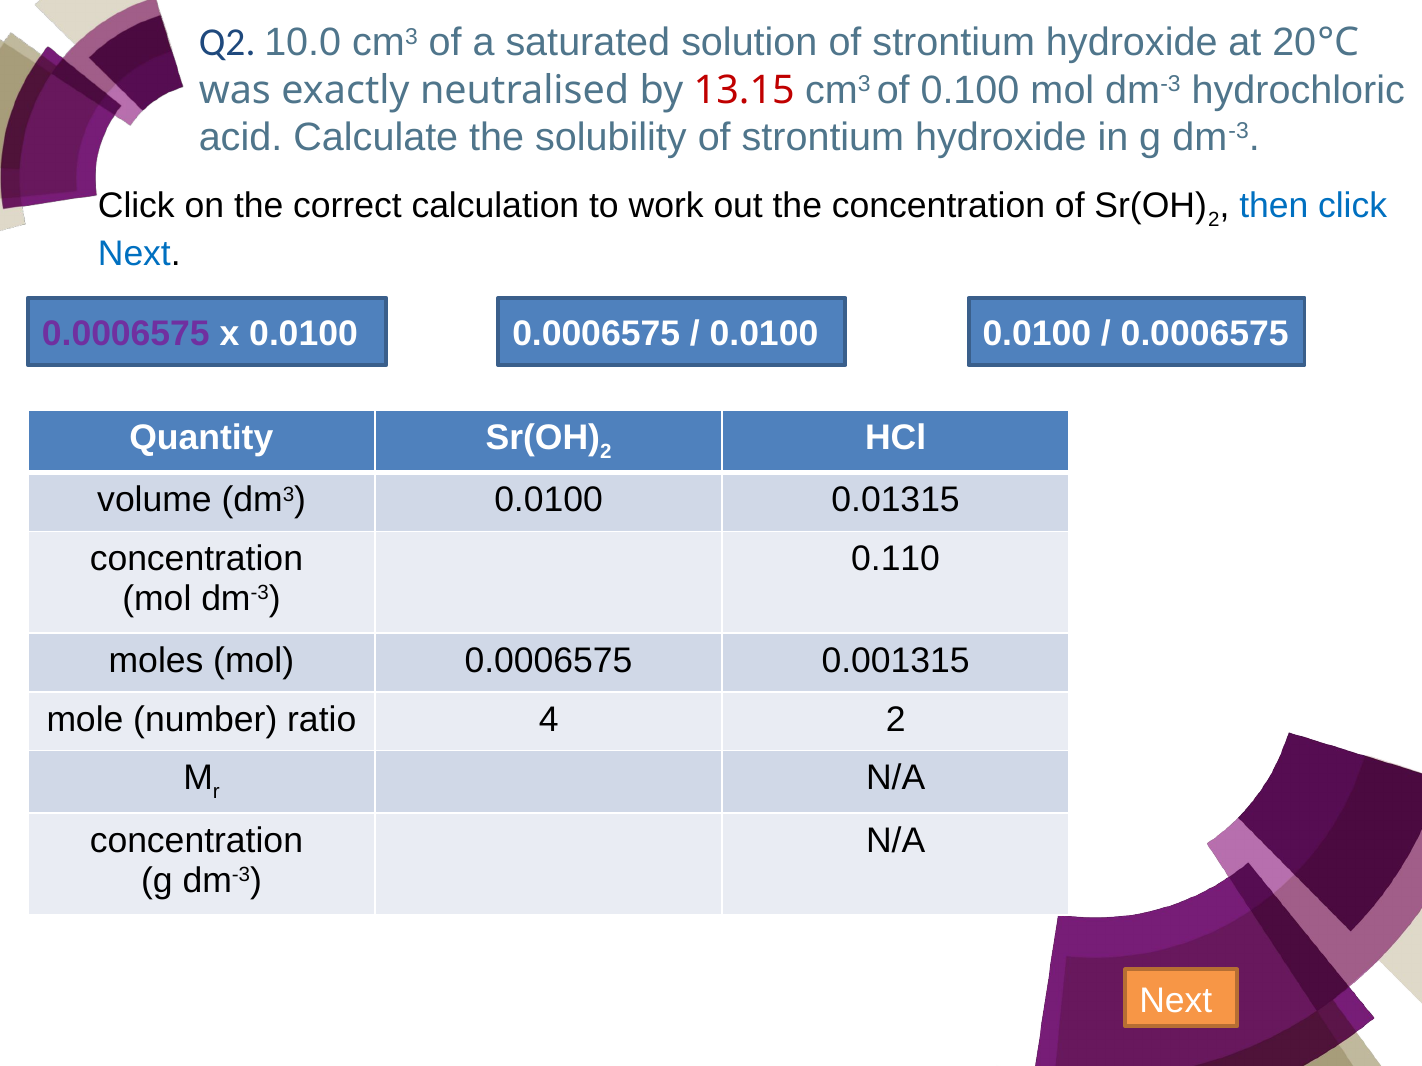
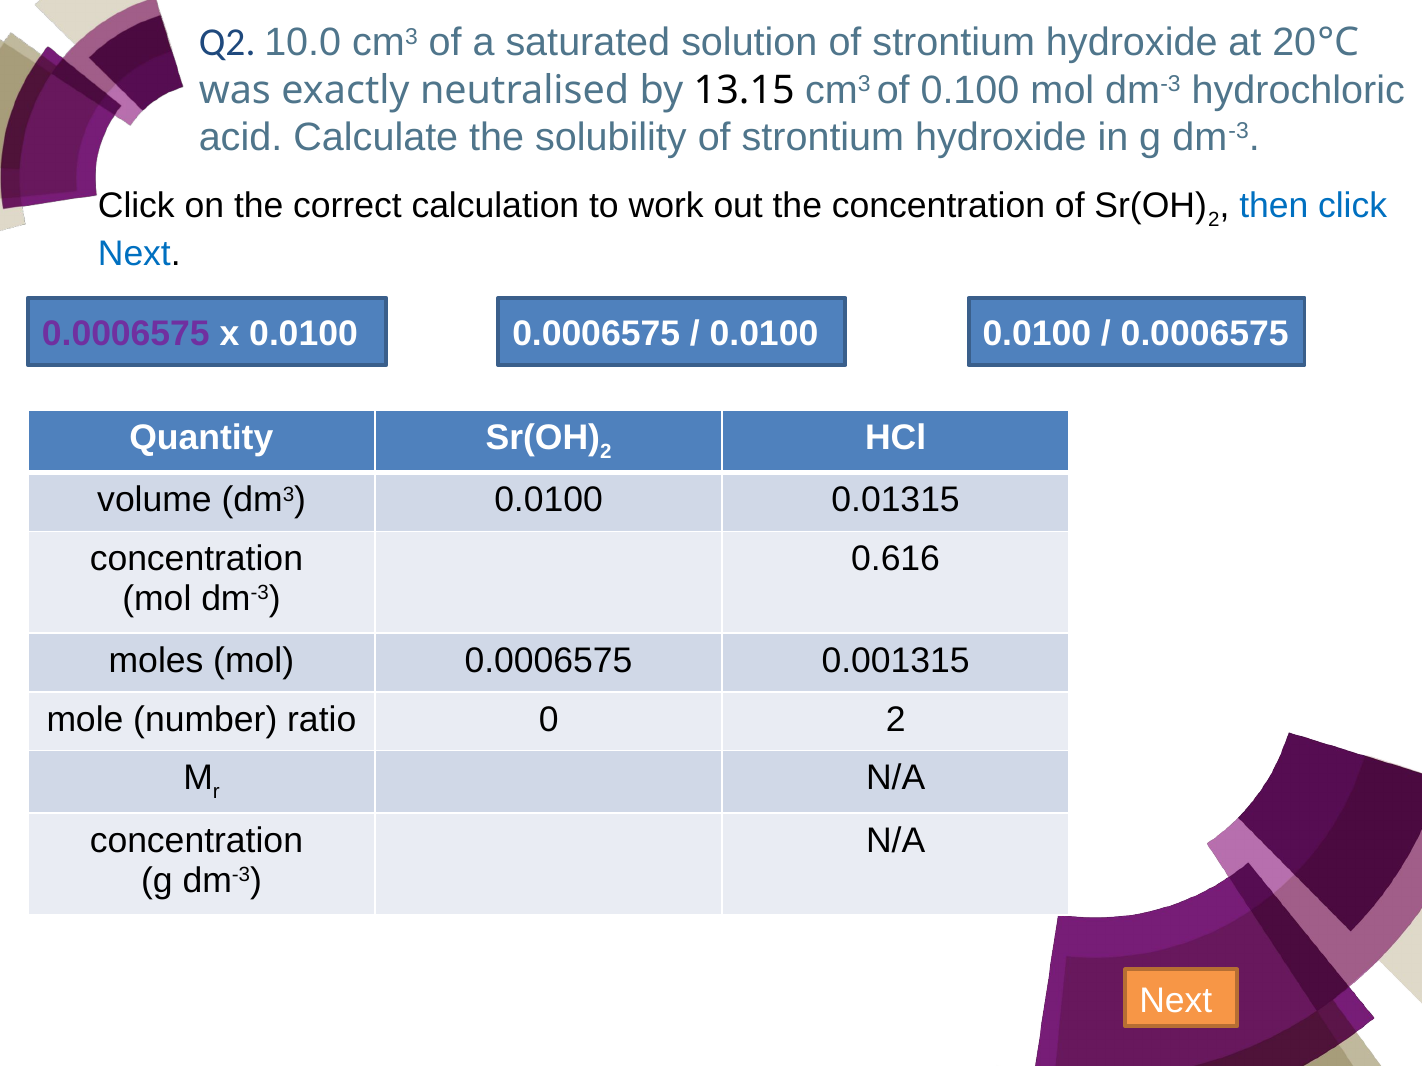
13.15 colour: red -> black (744, 90)
0.110: 0.110 -> 0.616 (896, 559)
4: 4 -> 0 (549, 720)
